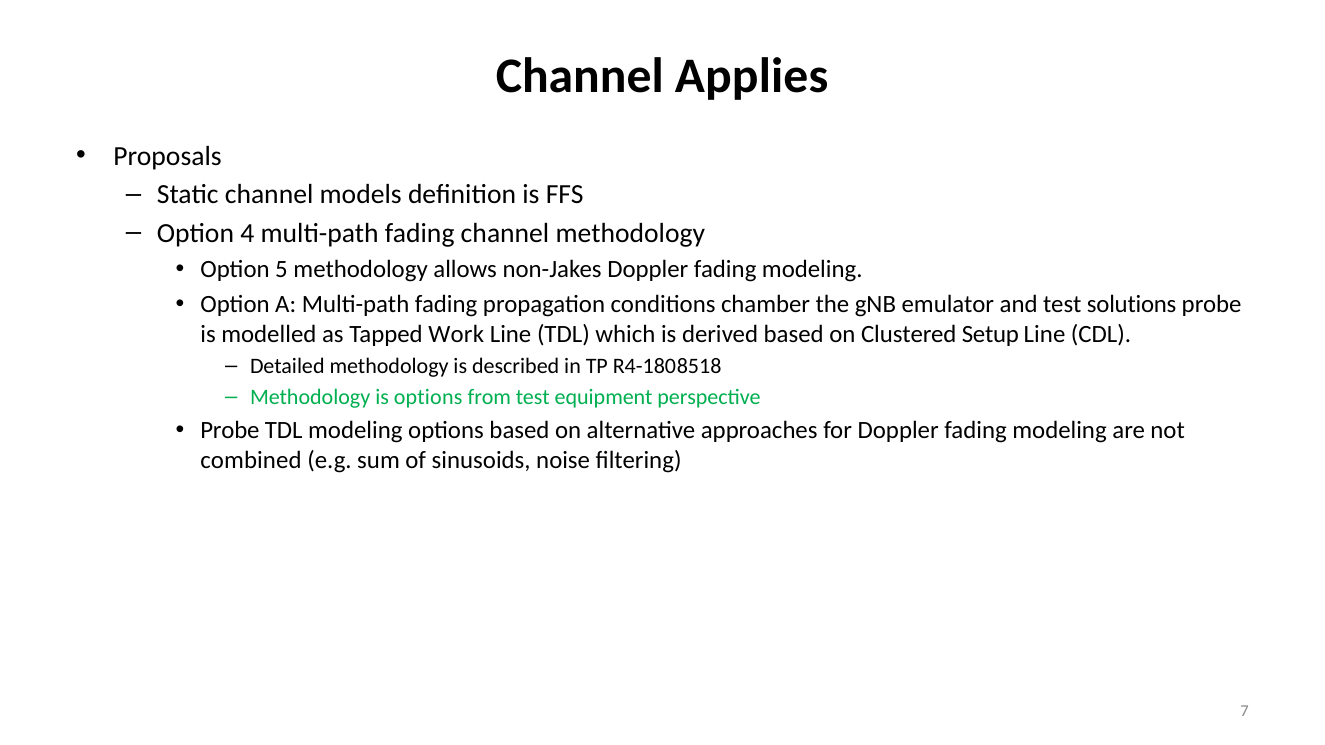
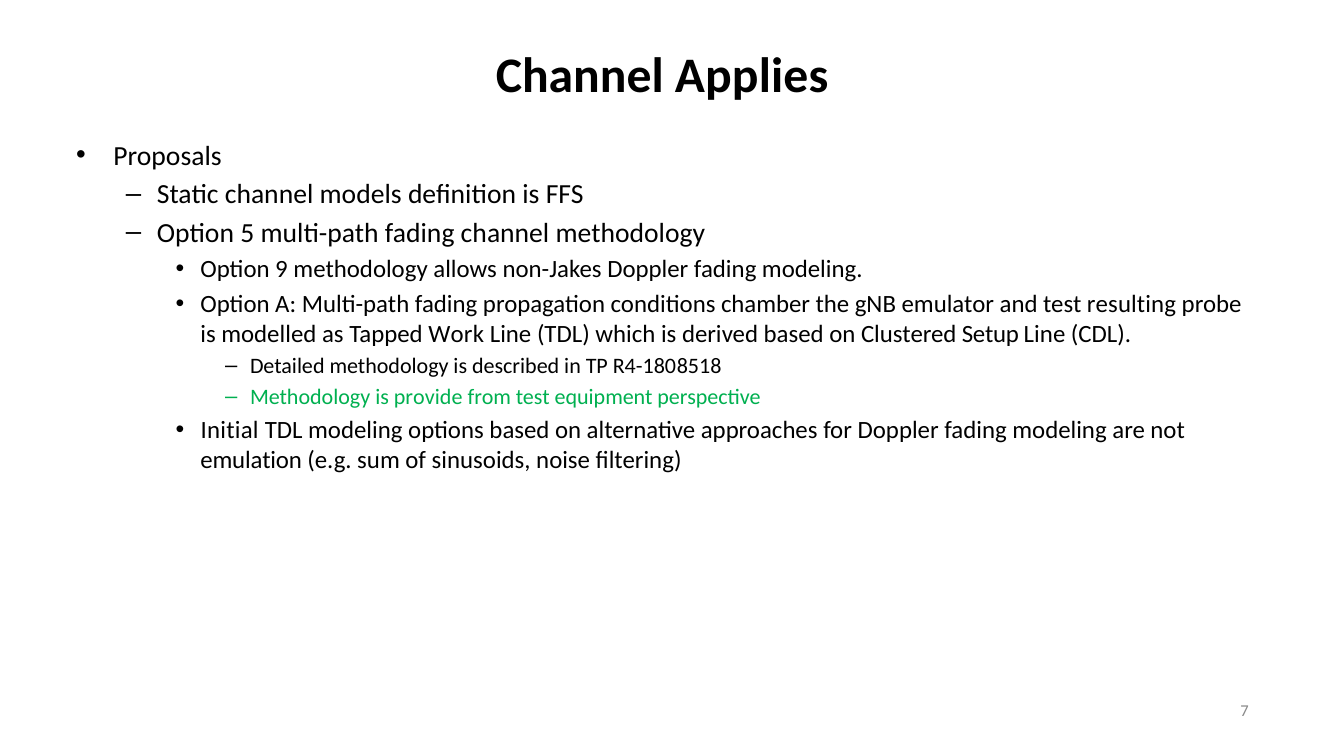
4: 4 -> 5 (247, 233)
5: 5 -> 9 (282, 270)
solutions: solutions -> resulting (1131, 304)
is options: options -> provide (428, 397)
Probe: Probe -> Initial (230, 431)
combined: combined -> emulation (251, 461)
